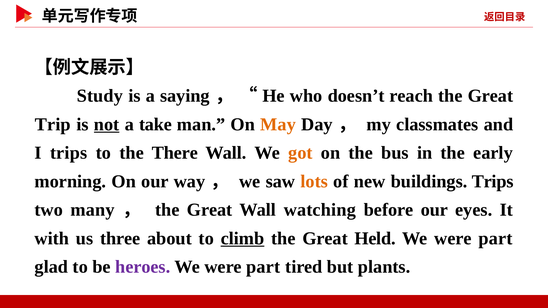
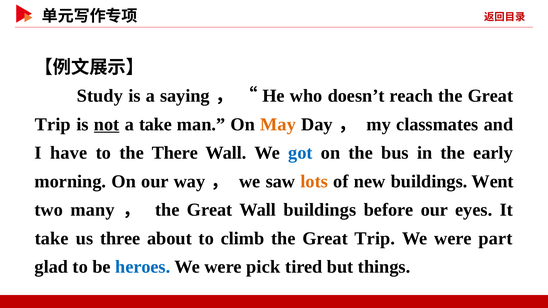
I trips: trips -> have (69, 153)
got colour: orange -> blue (300, 153)
buildings Trips: Trips -> Went (493, 182)
Wall watching: watching -> buildings (320, 210)
with: with -> take (52, 239)
climb underline: present -> none (243, 239)
Held: Held -> Trip (375, 239)
heroes colour: purple -> blue (143, 267)
part: part -> pick (263, 267)
plants: plants -> things (384, 267)
